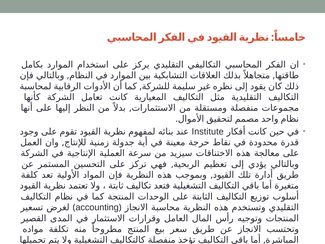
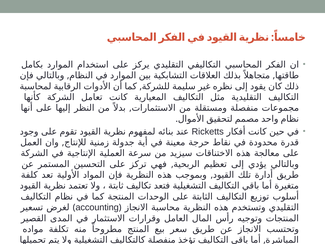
Institute: Institute -> Ricketts (208, 131)
